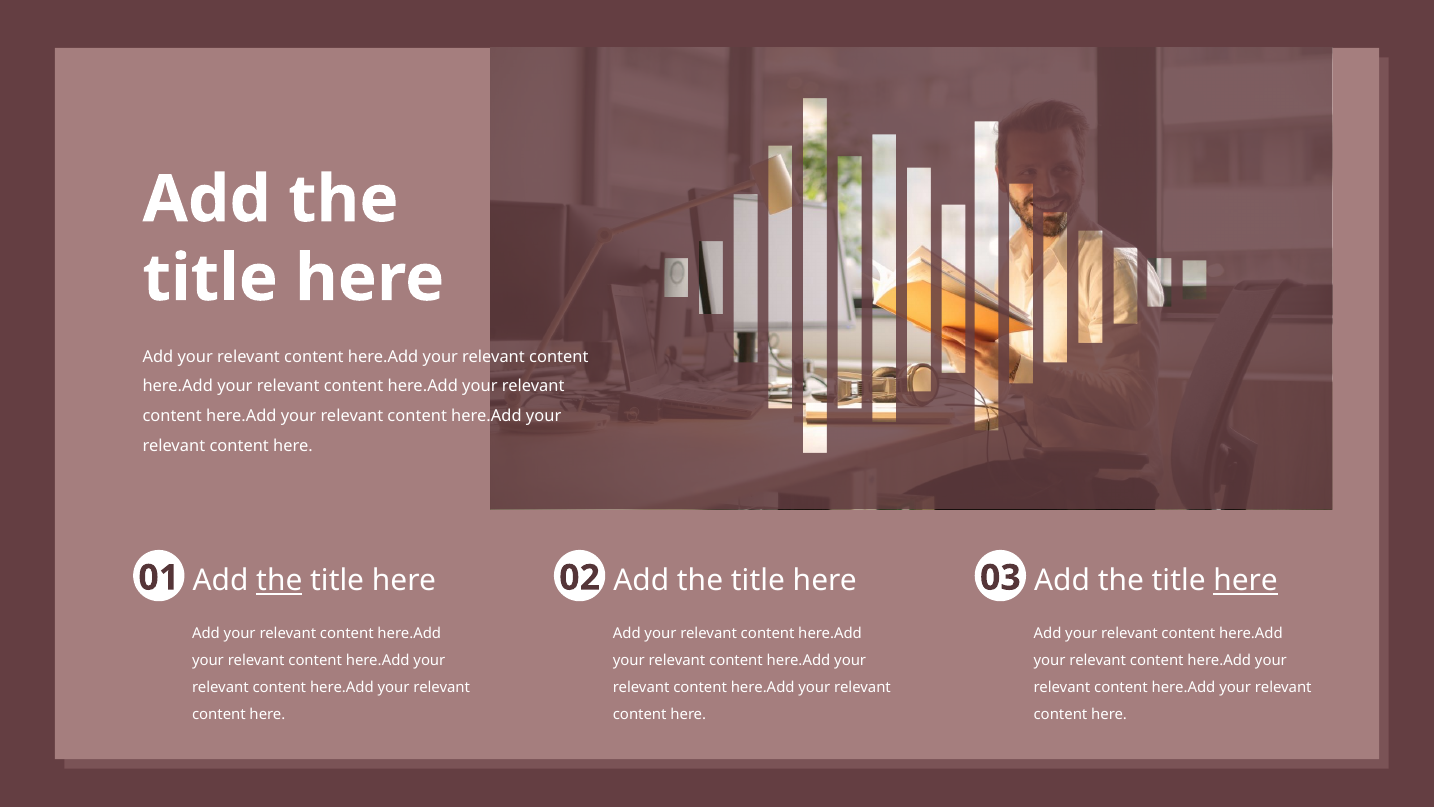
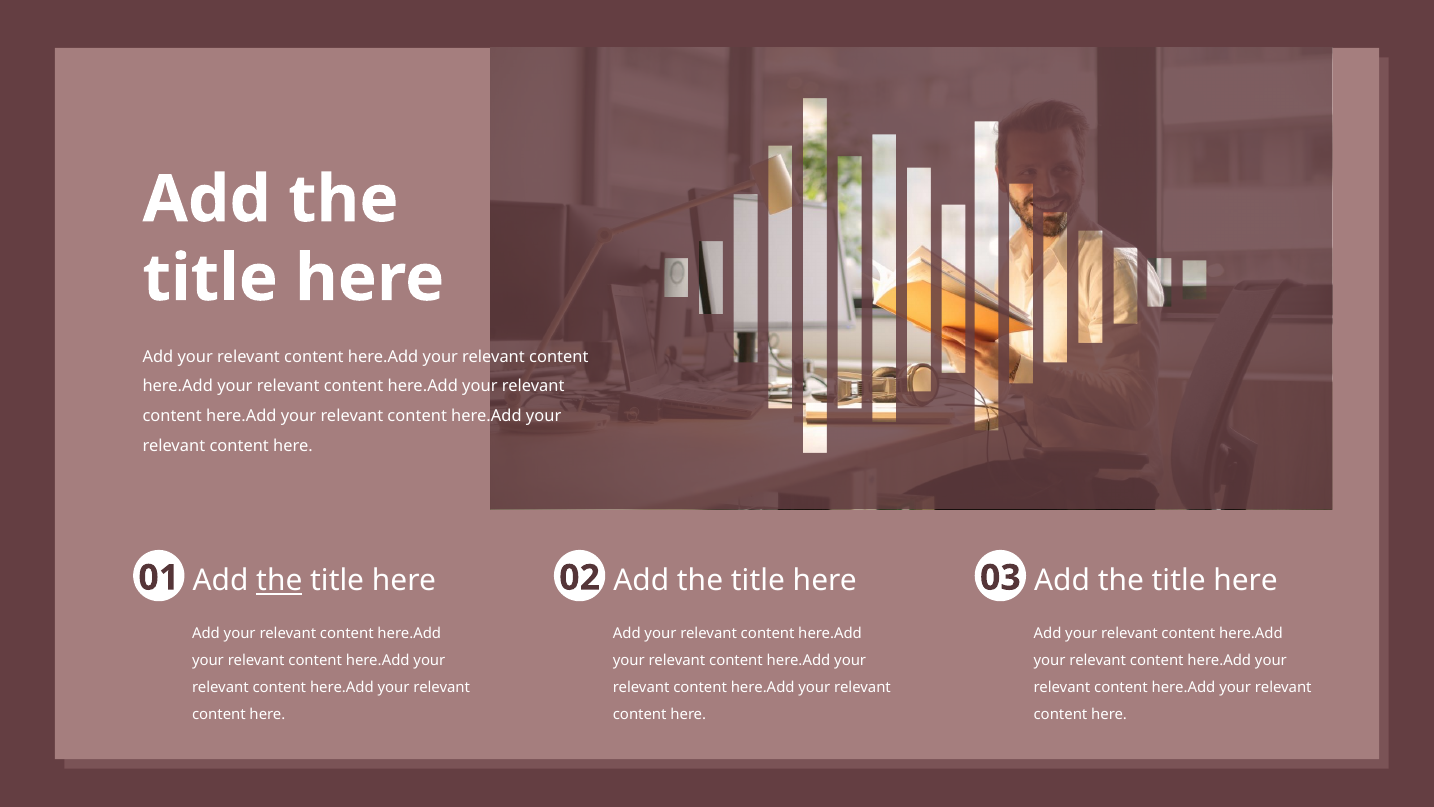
here underline: present -> none (1246, 581)
